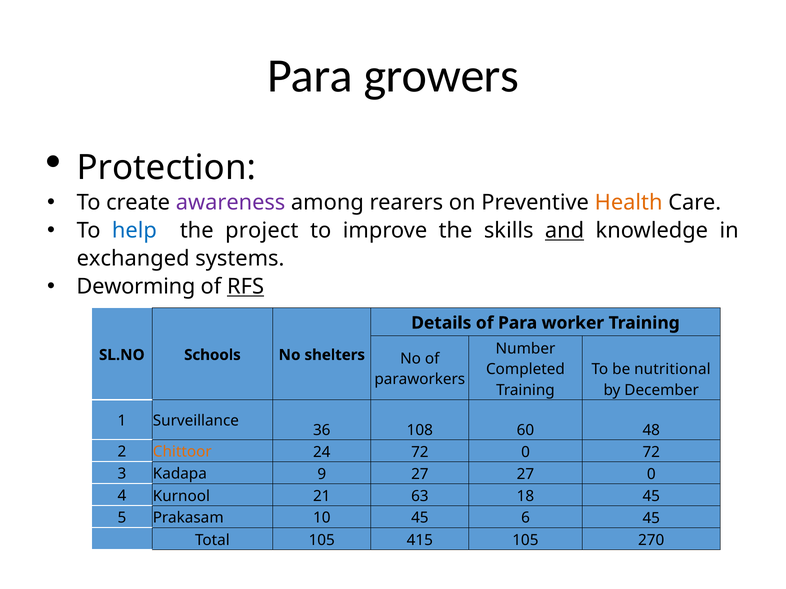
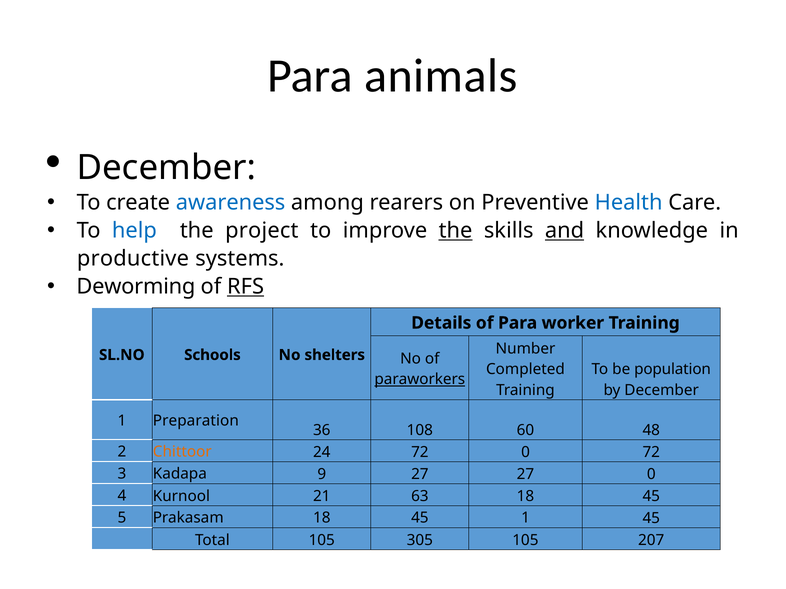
growers: growers -> animals (441, 76)
Protection: Protection -> December (166, 168)
awareness colour: purple -> blue (231, 203)
Health colour: orange -> blue (629, 203)
the underline: none -> present (456, 231)
exchanged: exchanged -> productive (133, 259)
nutritional: nutritional -> population (673, 370)
paraworkers underline: none -> present (420, 380)
Surveillance: Surveillance -> Preparation (196, 421)
Prakasam 10: 10 -> 18 (322, 518)
45 6: 6 -> 1 (526, 518)
415: 415 -> 305 (420, 541)
270: 270 -> 207 (651, 541)
